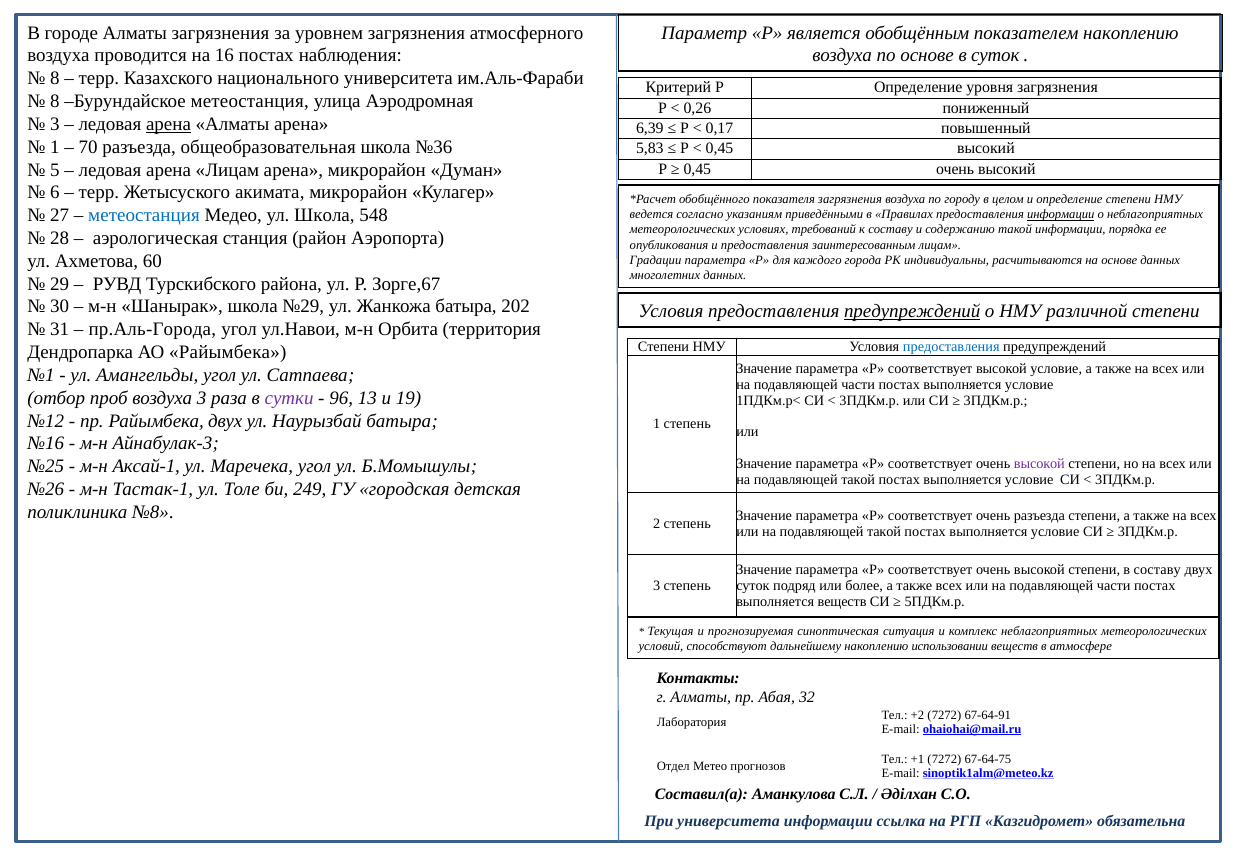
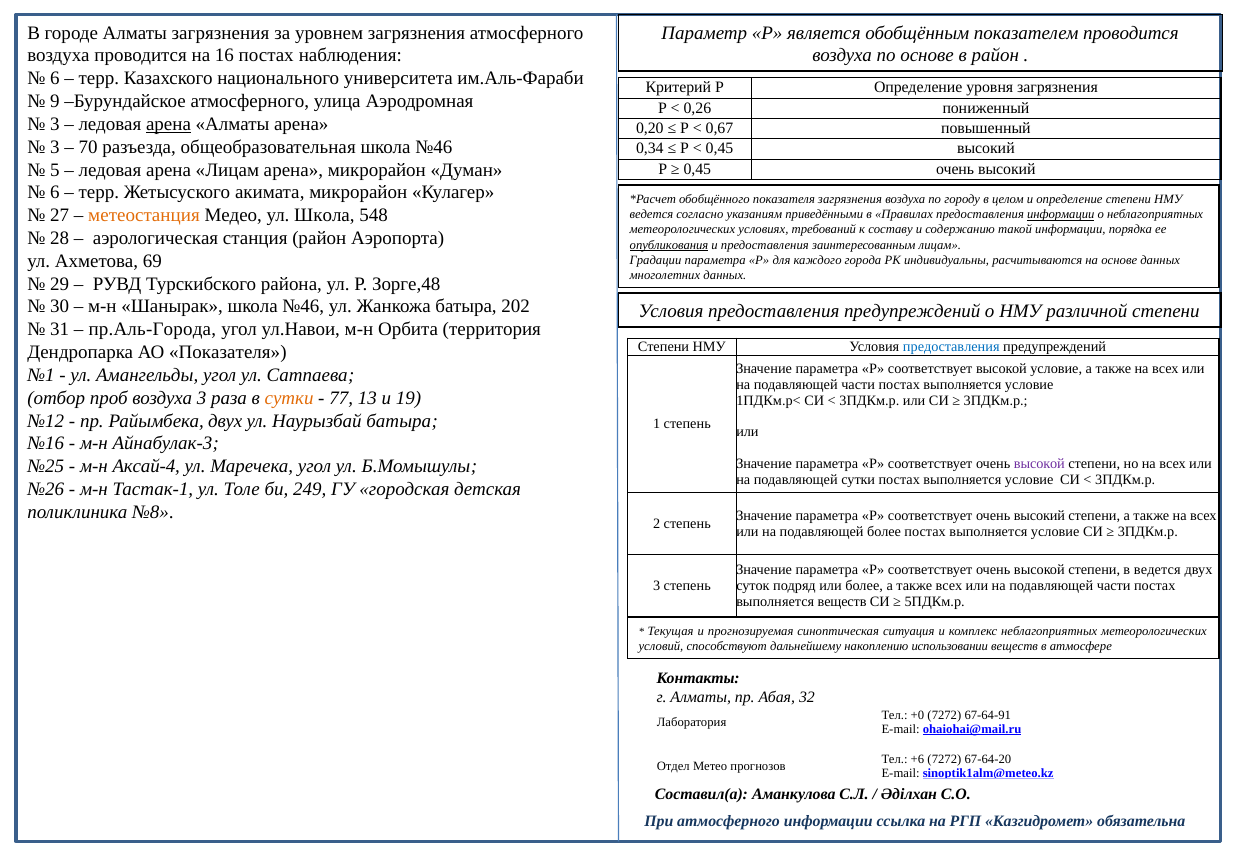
показателем накоплению: накоплению -> проводится (1131, 33)
в суток: суток -> район (995, 56)
8: 8 -> 6 (55, 78)
8: 8 -> 9 (55, 101)
Бурундайское метеостанция: метеостанция -> атмосферного (250, 101)
6,39: 6,39 -> 0,20 (650, 128)
0,17: 0,17 -> 0,67 (719, 128)
1: 1 -> 3 (55, 147)
общеобразовательная школа №36: №36 -> №46 (434, 147)
5,83: 5,83 -> 0,34 (650, 149)
метеостанция colour: blue -> orange (144, 215)
опубликования underline: none -> present (669, 245)
60: 60 -> 69 (152, 261)
Зорге,67: Зорге,67 -> Зорге,48 (406, 284)
Шанырак школа №29: №29 -> №46 (303, 307)
предупреждений underline: present -> none (912, 312)
АО Райымбека: Райымбека -> Показателя (228, 353)
сутки colour: purple -> orange (289, 398)
96: 96 -> 77 (341, 398)
Аксай-1: Аксай-1 -> Аксай-4 (146, 467)
такой: такой -> сутки (858, 480)
соответствует очень разъезда: разъезда -> высокий (1039, 516)
такой: такой -> более (884, 532)
в составу: составу -> ведется (1157, 570)
+2: +2 -> +0 (917, 715)
+1: +1 -> +6 (917, 759)
67-64-75: 67-64-75 -> 67-64-20 (988, 759)
При университета: университета -> атмосферного (729, 822)
